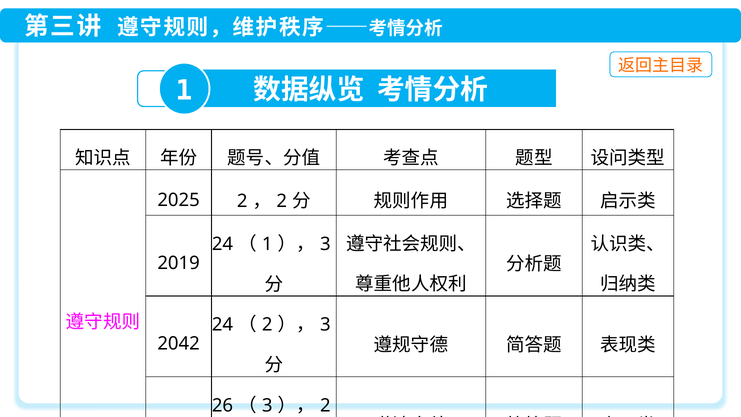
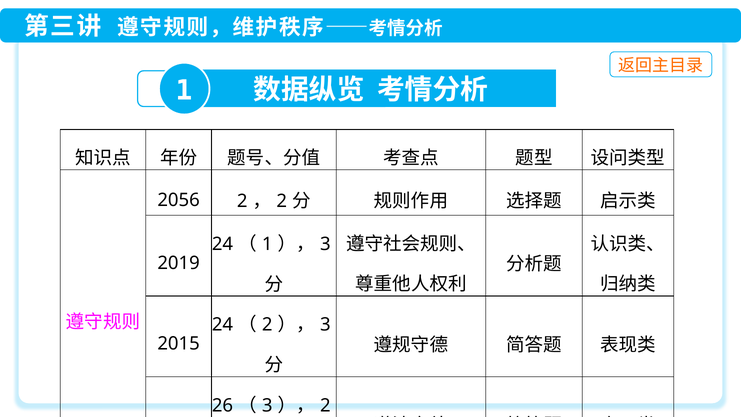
2025: 2025 -> 2056 (179, 200)
2042: 2042 -> 2015 (179, 344)
